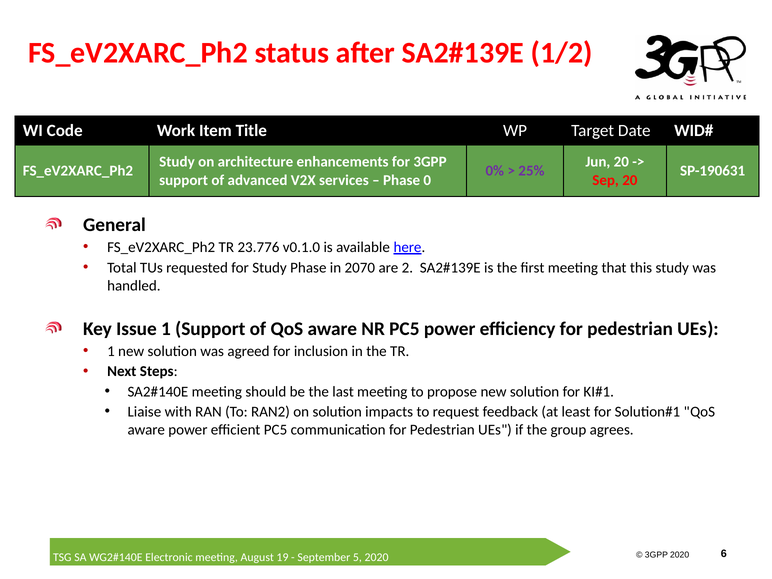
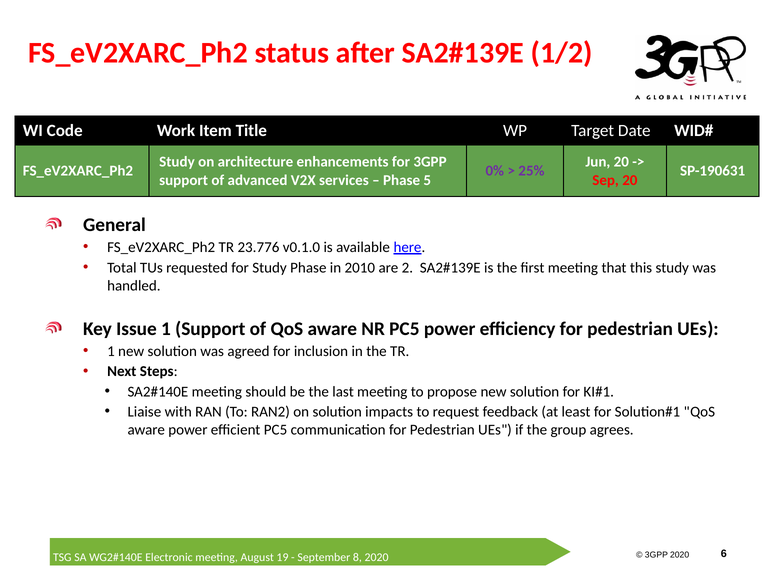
0: 0 -> 5 (427, 180)
2070: 2070 -> 2010 (360, 268)
5: 5 -> 8 (357, 557)
